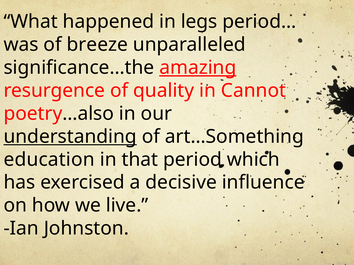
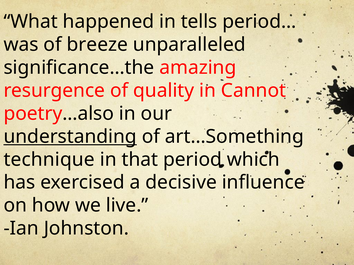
legs: legs -> tells (199, 22)
amazing underline: present -> none (198, 68)
education: education -> technique (49, 160)
